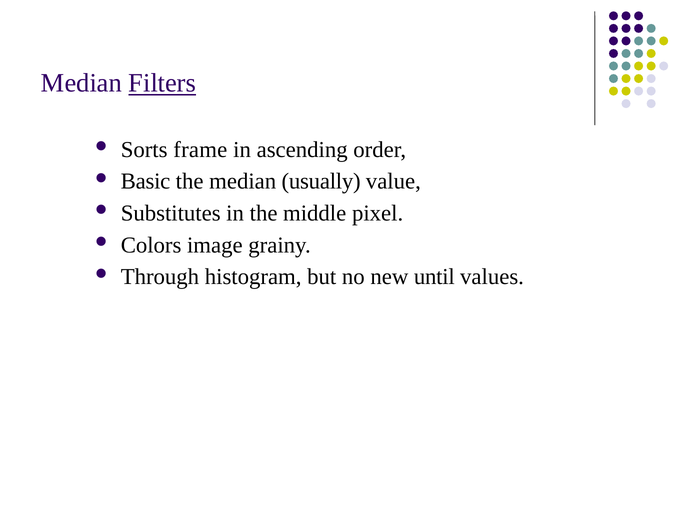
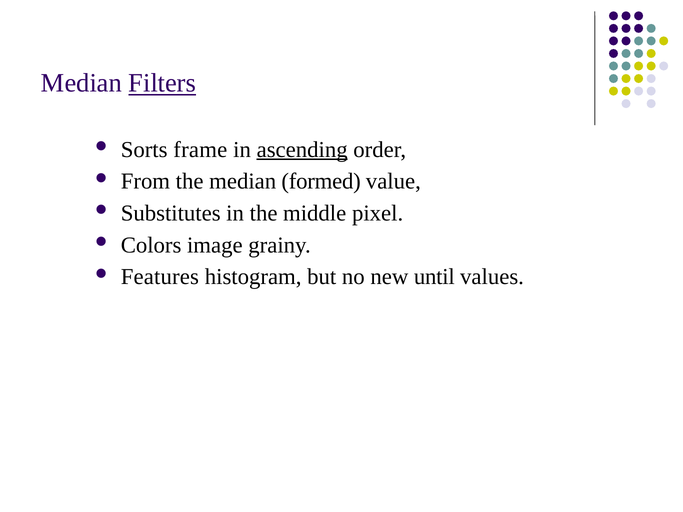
ascending underline: none -> present (302, 150)
Basic: Basic -> From (145, 181)
usually: usually -> formed (321, 181)
Through: Through -> Features (160, 277)
